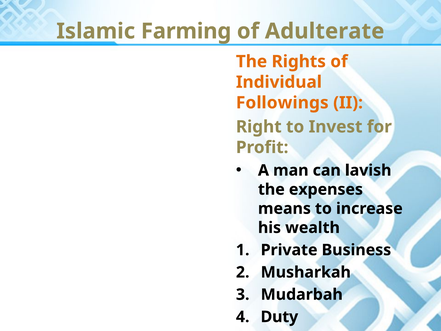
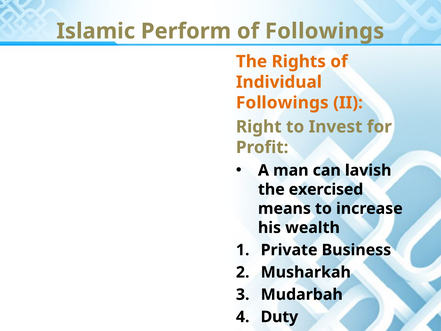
Farming: Farming -> Perform (186, 31)
of Adulterate: Adulterate -> Followings (325, 31)
expenses: expenses -> exercised (326, 189)
